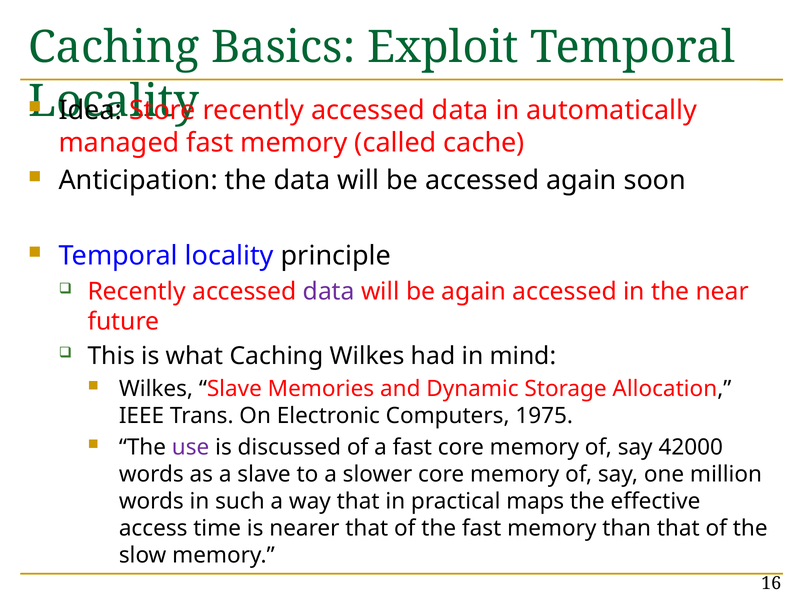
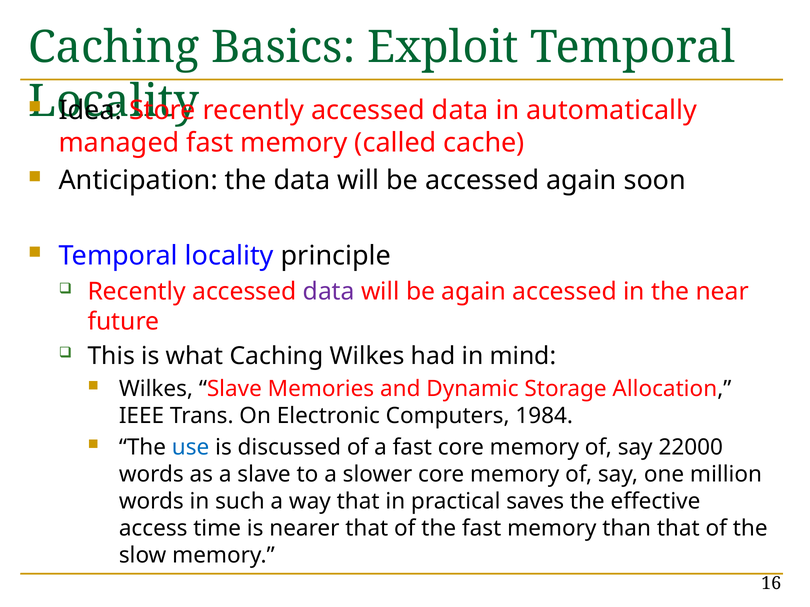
1975: 1975 -> 1984 (544, 416)
use colour: purple -> blue (191, 448)
42000: 42000 -> 22000 (691, 448)
maps: maps -> saves (535, 502)
